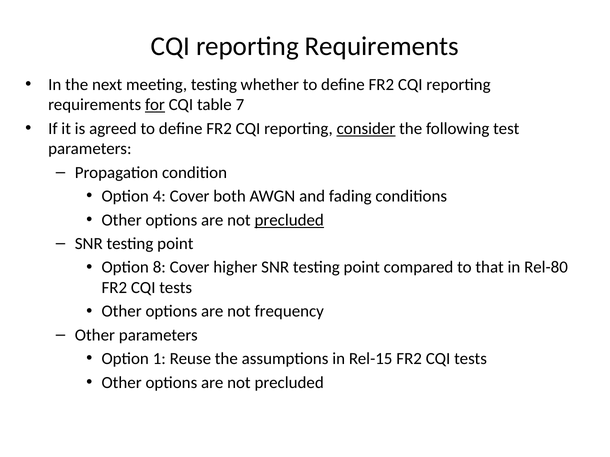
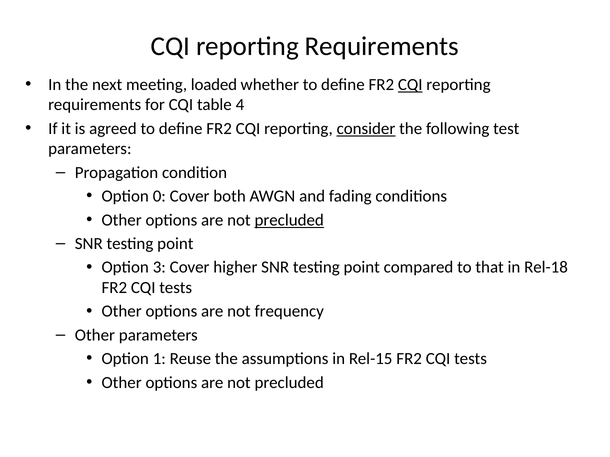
meeting testing: testing -> loaded (214, 85)
CQI underline: none -> present (410, 85)
for underline: present -> none (155, 105)
7: 7 -> 4 (240, 105)
4: 4 -> 0 (159, 196)
8: 8 -> 3 (159, 268)
Rel-80: Rel-80 -> Rel-18 (546, 268)
